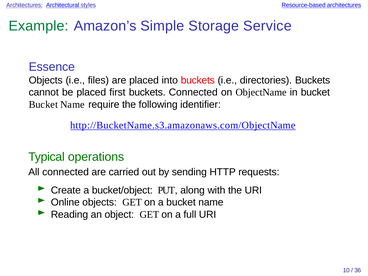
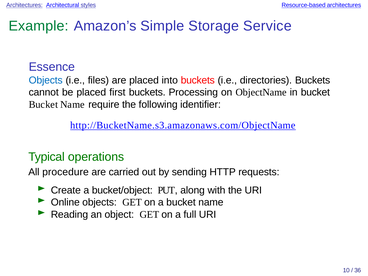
Objects colour: black -> blue (46, 80)
buckets Connected: Connected -> Processing (193, 92)
All connected: connected -> procedure (65, 172)
